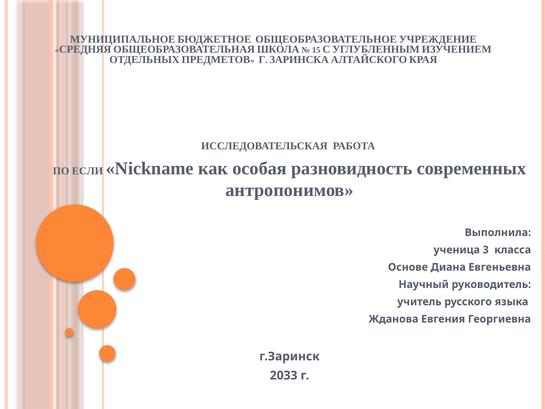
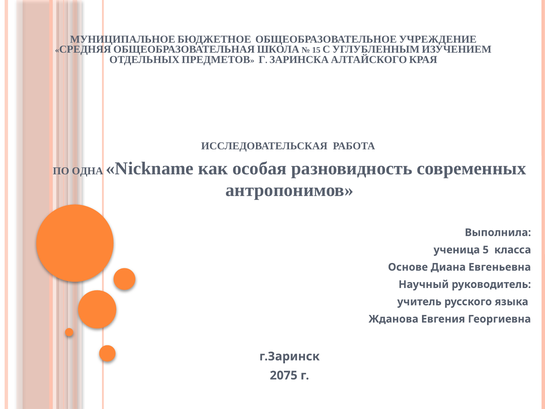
ЕСЛИ: ЕСЛИ -> ОДНА (88, 171)
3: 3 -> 5 (486, 250)
2033: 2033 -> 2075 (284, 375)
